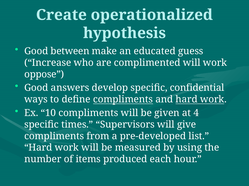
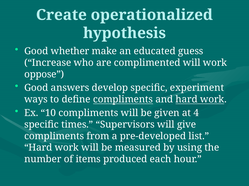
between: between -> whether (70, 51)
confidential: confidential -> experiment (197, 88)
